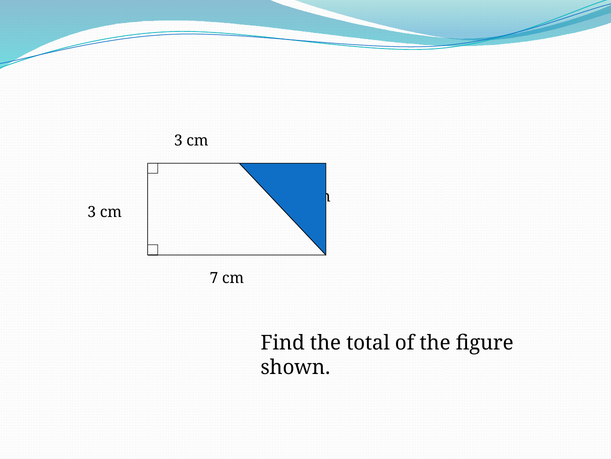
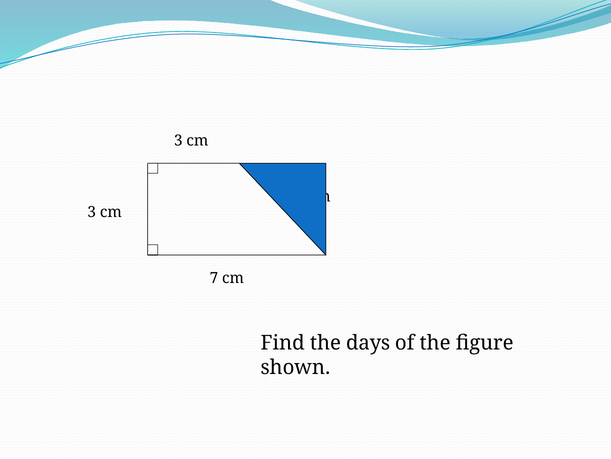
total: total -> days (368, 343)
